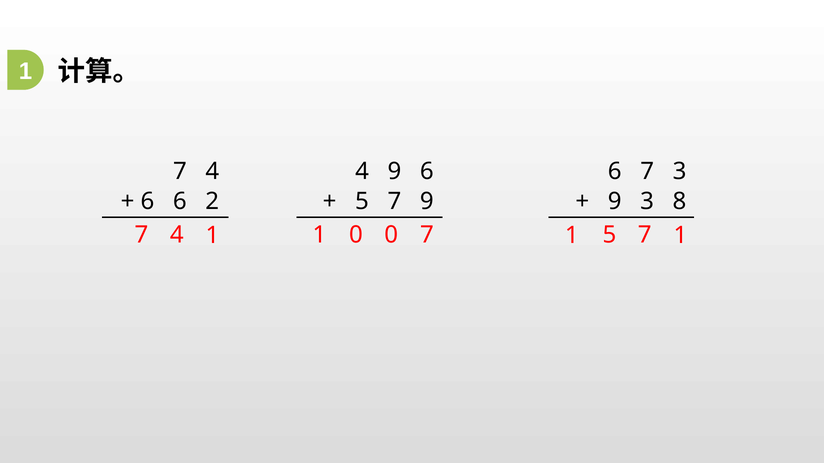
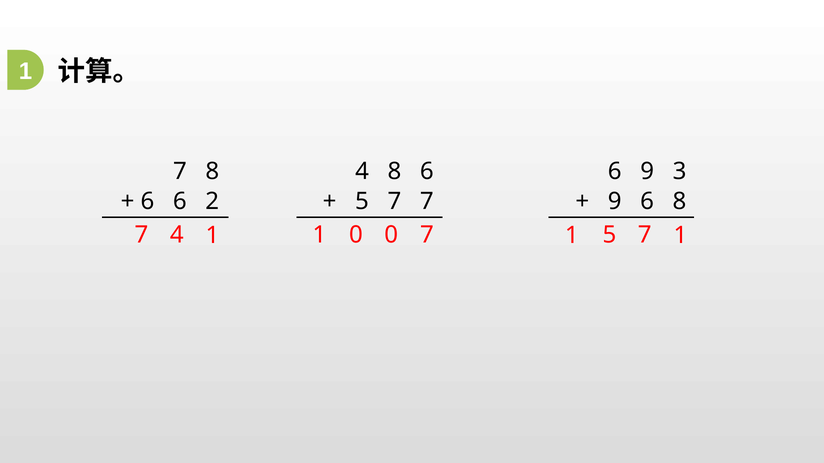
7 4: 4 -> 8 (212, 172)
4 9: 9 -> 8 (394, 172)
6 7: 7 -> 9 (647, 172)
5 7 9: 9 -> 7 (427, 201)
9 3: 3 -> 6 (647, 201)
